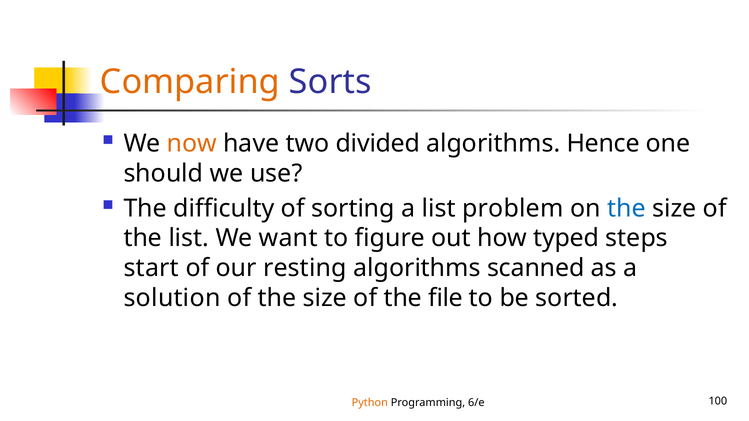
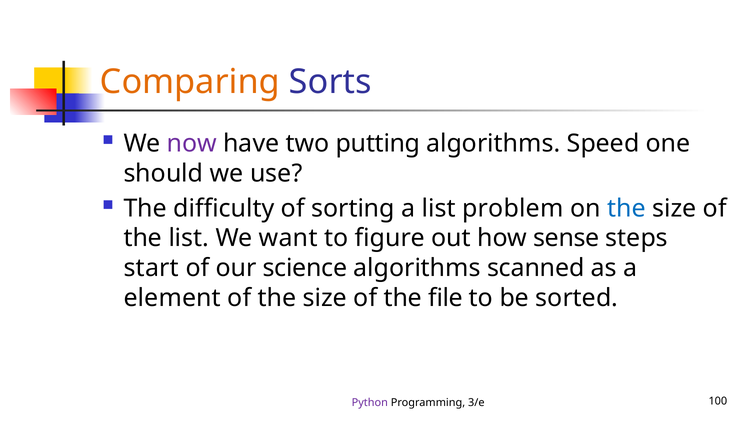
now colour: orange -> purple (192, 143)
divided: divided -> putting (378, 143)
Hence: Hence -> Speed (603, 143)
typed: typed -> sense (566, 238)
resting: resting -> science (305, 268)
solution: solution -> element (172, 298)
Python colour: orange -> purple (370, 403)
6/e: 6/e -> 3/e (476, 403)
